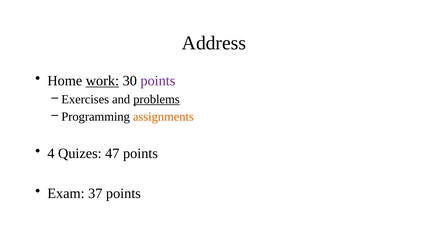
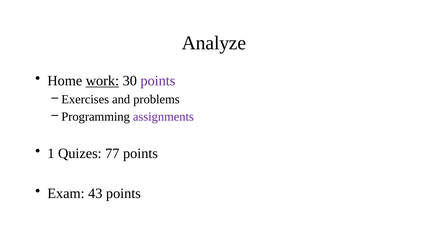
Address: Address -> Analyze (214, 43)
problems underline: present -> none (156, 99)
assignments colour: orange -> purple (163, 117)
4: 4 -> 1 (51, 153)
47: 47 -> 77 (112, 153)
37: 37 -> 43 (95, 193)
